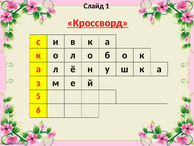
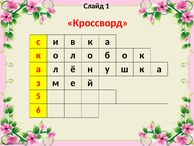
Кроссворд underline: present -> none (98, 23)
